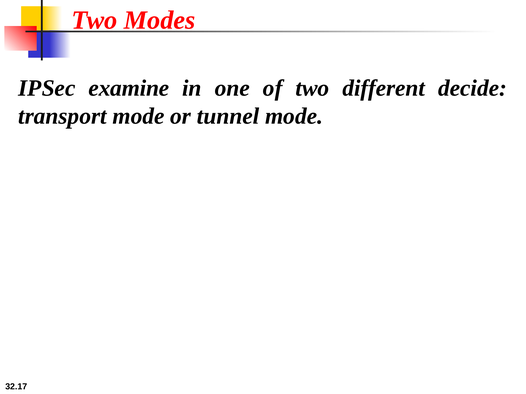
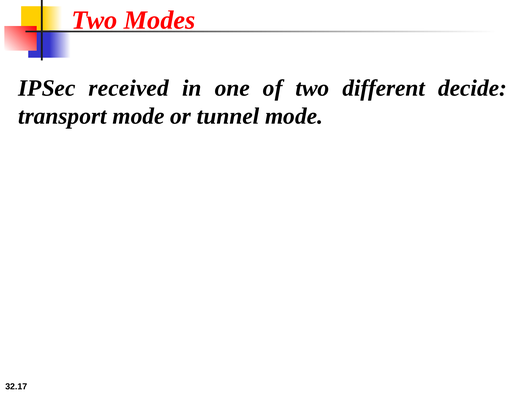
examine: examine -> received (129, 88)
